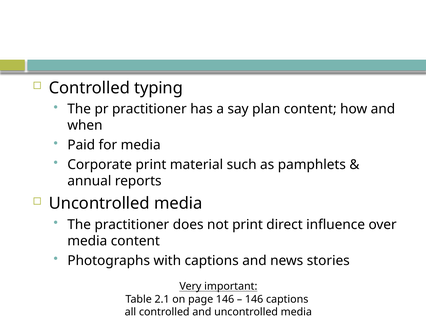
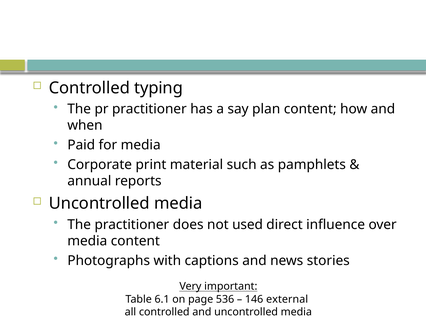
not print: print -> used (248, 224)
2.1: 2.1 -> 6.1 (162, 299)
page 146: 146 -> 536 (225, 299)
146 captions: captions -> external (287, 299)
